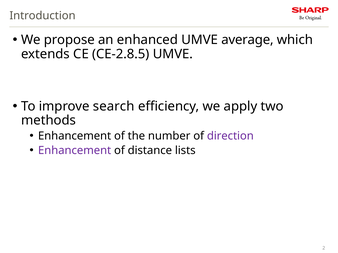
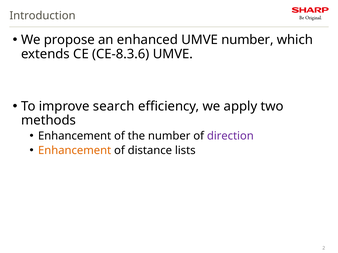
UMVE average: average -> number (247, 40)
CE-2.8.5: CE-2.8.5 -> CE-8.3.6 (121, 54)
Enhancement colour: purple -> orange (75, 151)
